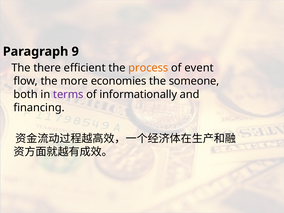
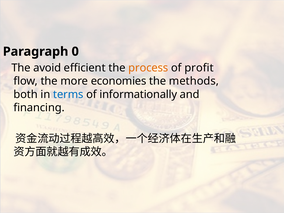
9: 9 -> 0 (75, 52)
there: there -> avoid (47, 68)
event: event -> profit (199, 68)
someone: someone -> methods (194, 81)
terms colour: purple -> blue (68, 94)
